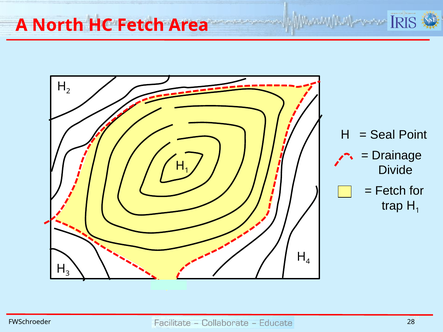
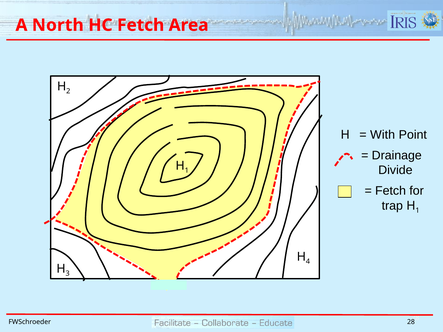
Seal: Seal -> With (383, 135)
